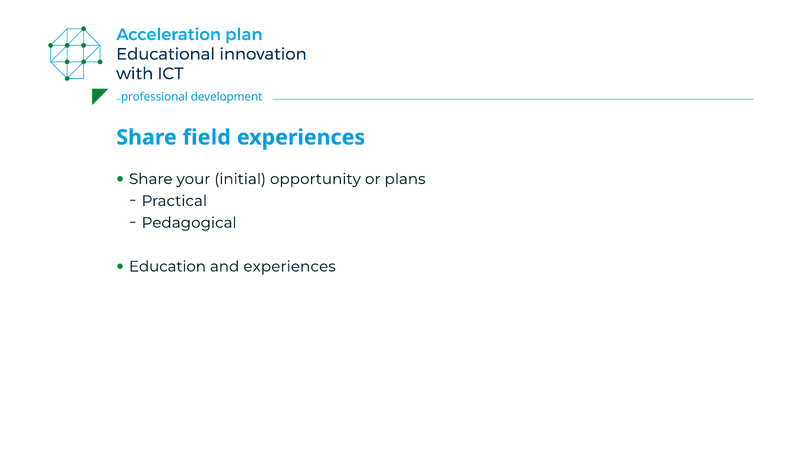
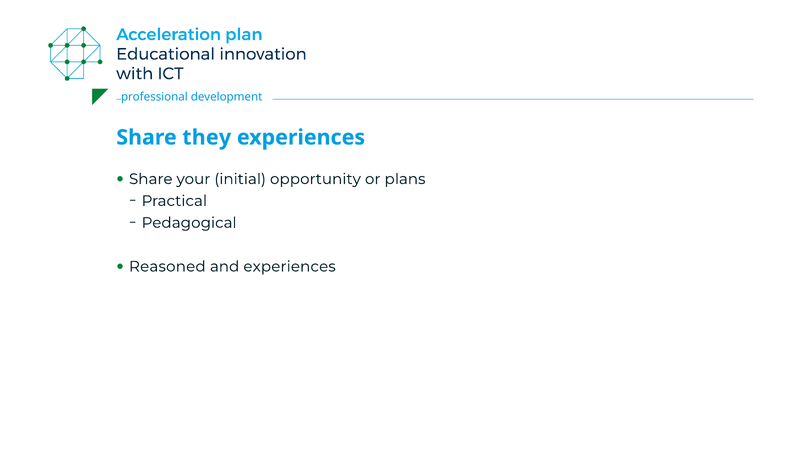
field: field -> they (207, 137)
Education: Education -> Reasoned (167, 267)
